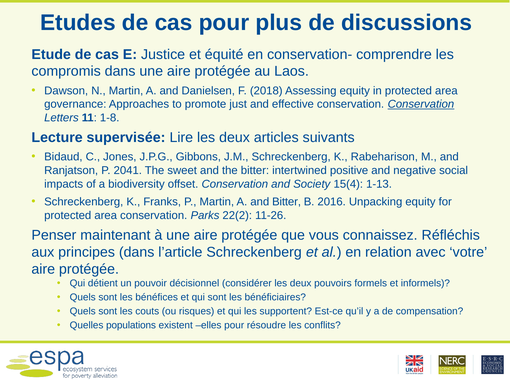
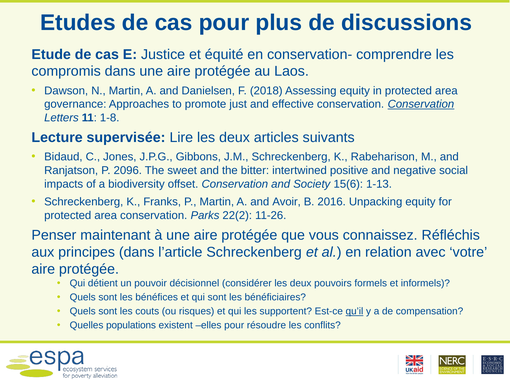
2041: 2041 -> 2096 (128, 171)
15(4: 15(4 -> 15(6 (348, 184)
and Bitter: Bitter -> Avoir (287, 202)
qu’il underline: none -> present (354, 312)
